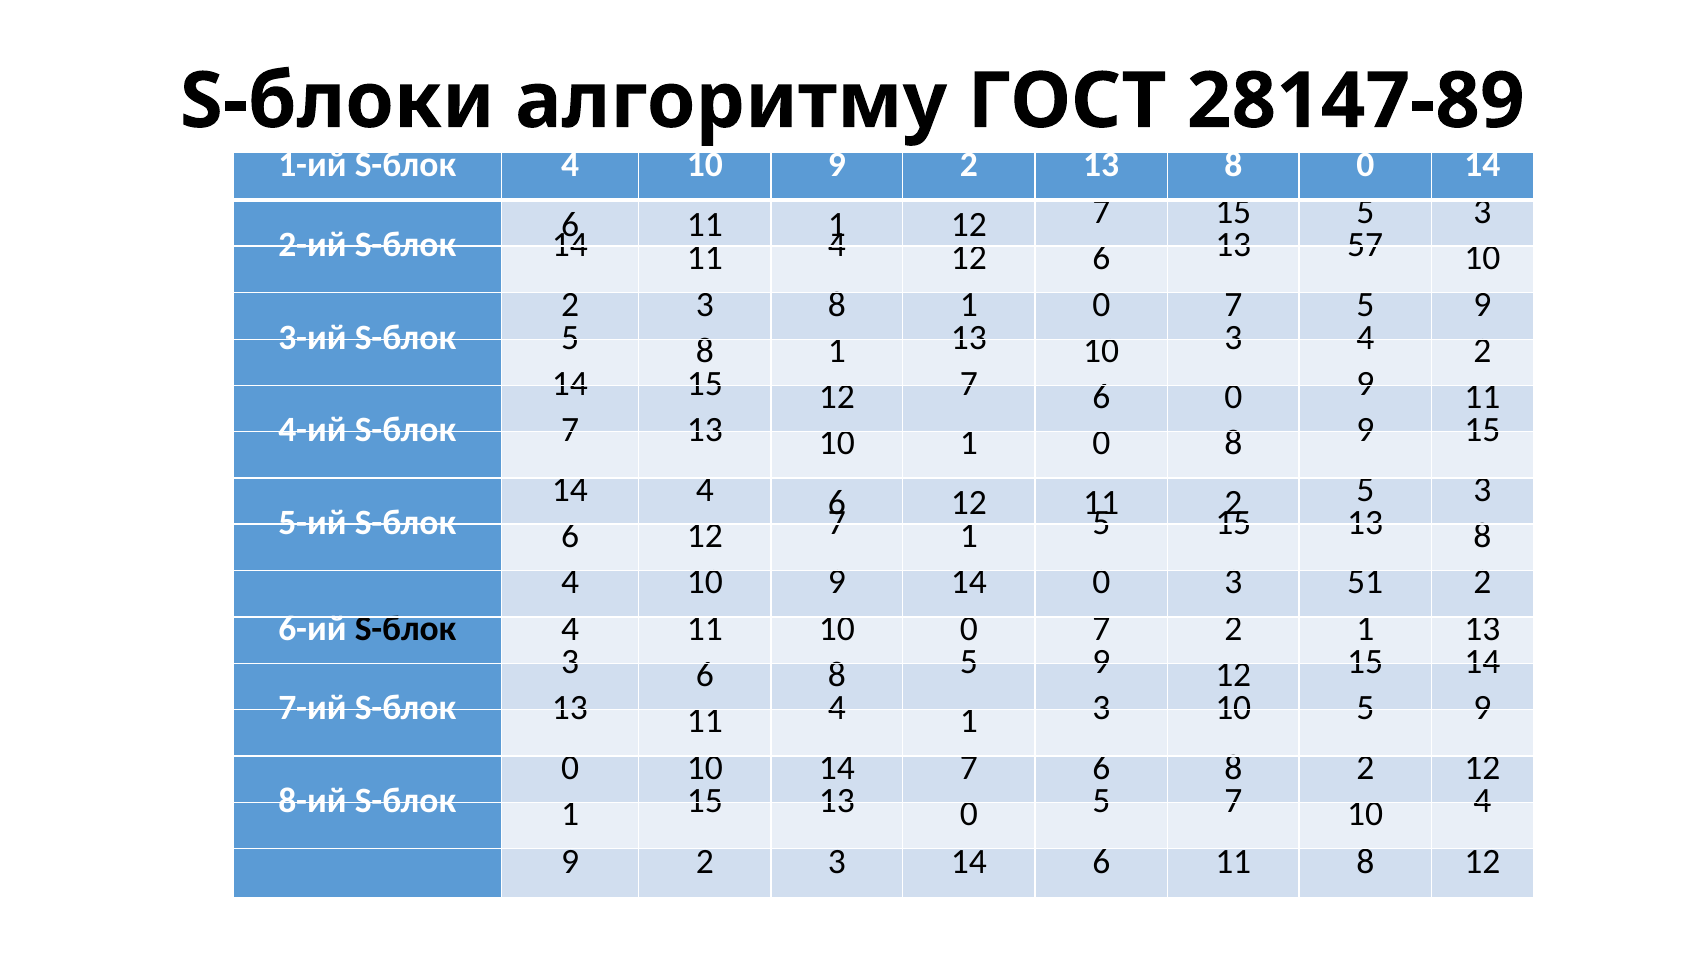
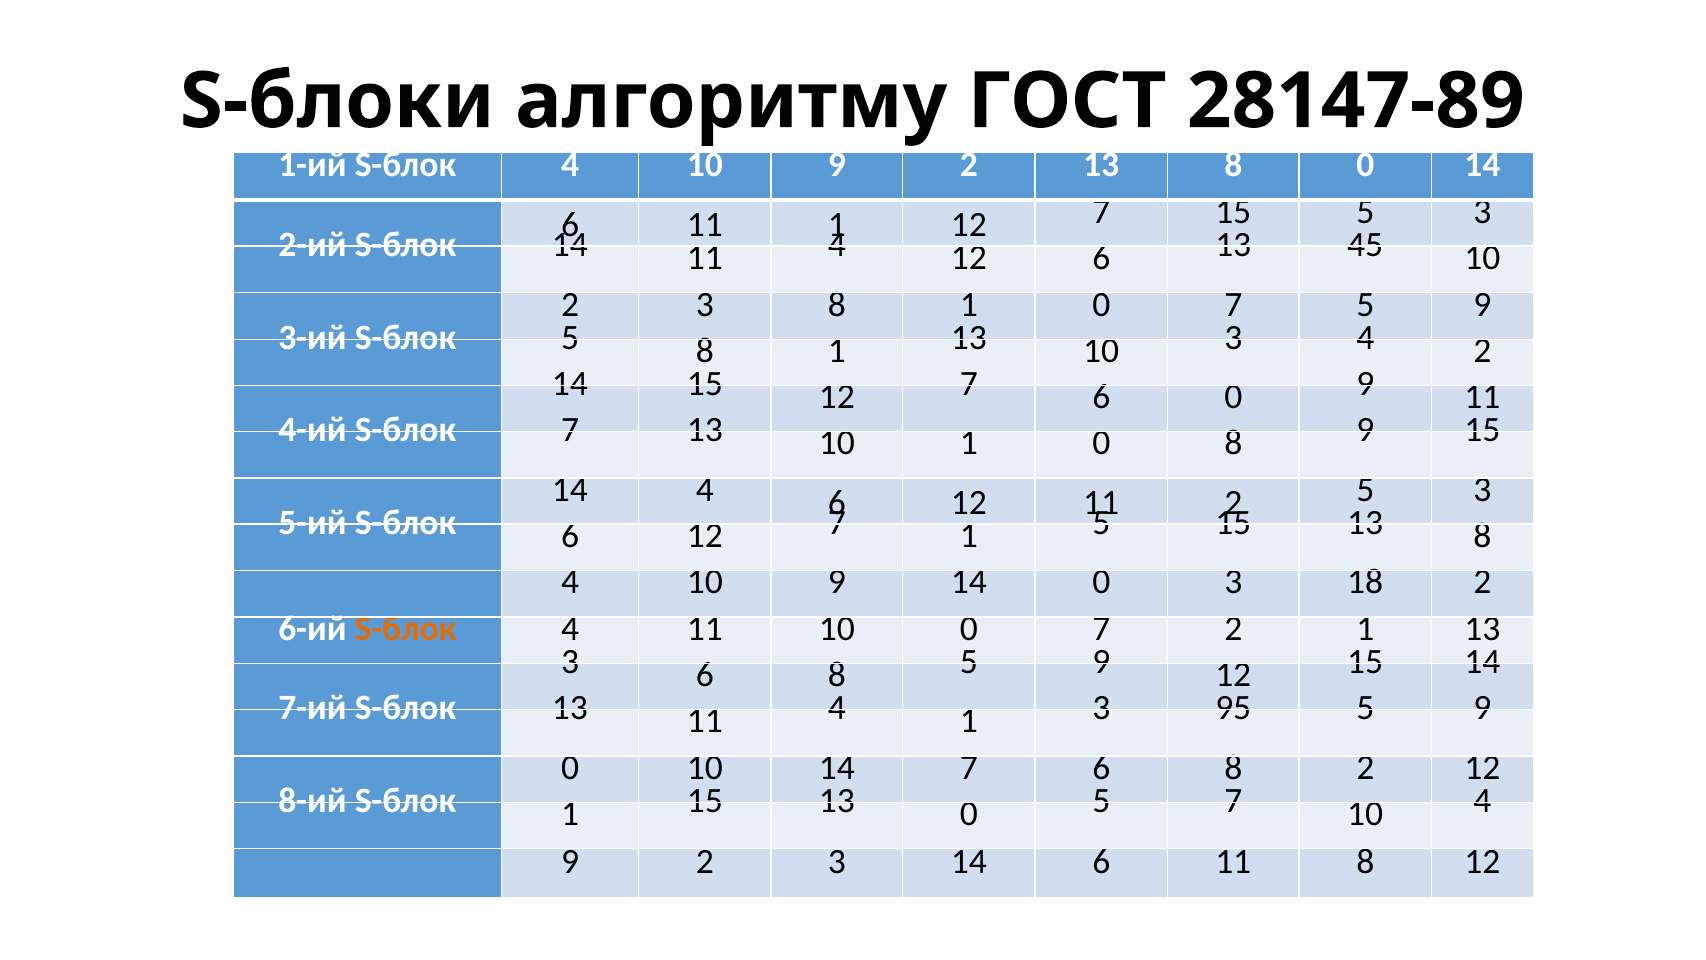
57: 57 -> 45 (1365, 244)
51: 51 -> 18 (1365, 582)
S-блок colour: black -> orange (405, 628)
3 10: 10 -> 95 (1233, 708)
